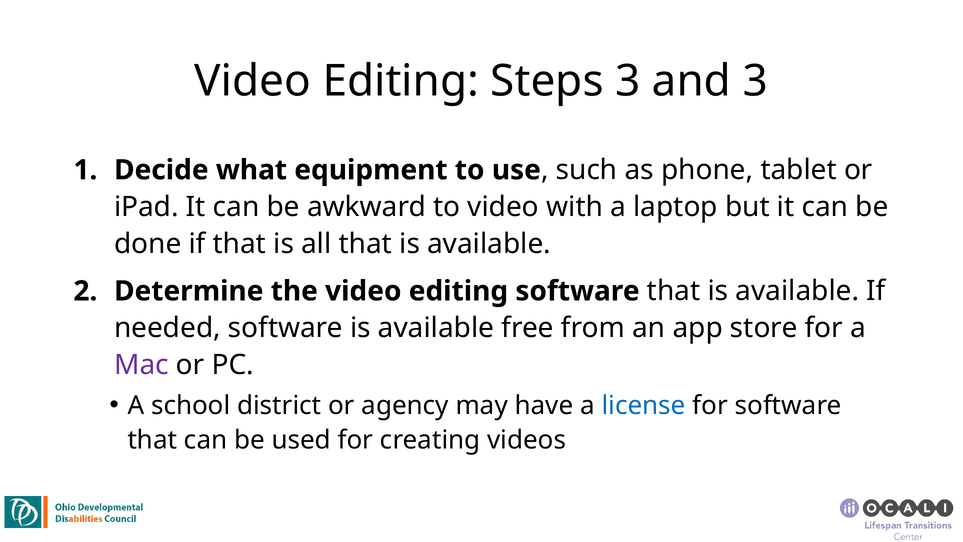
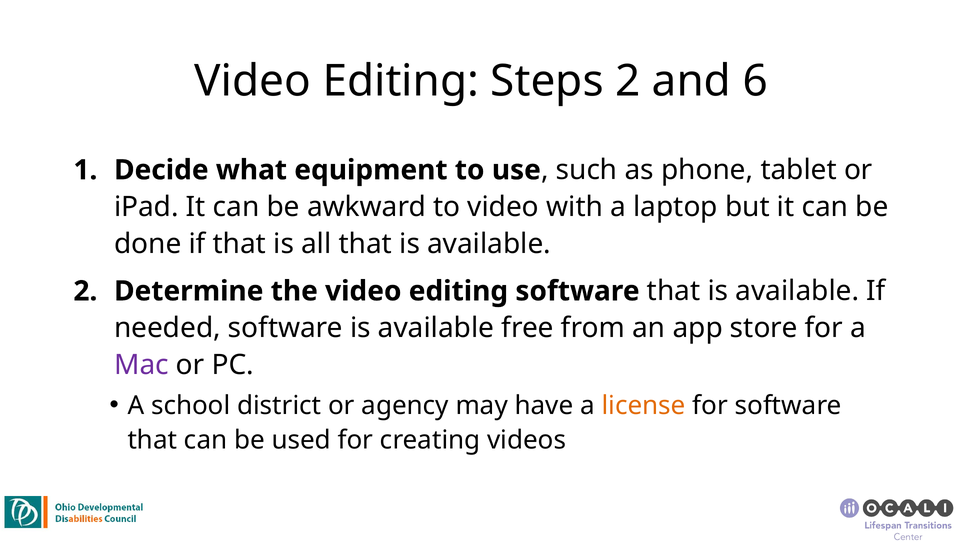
Steps 3: 3 -> 2 (628, 81)
and 3: 3 -> 6 (755, 81)
license colour: blue -> orange (644, 405)
